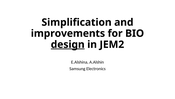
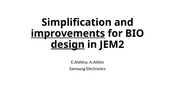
improvements underline: none -> present (68, 33)
